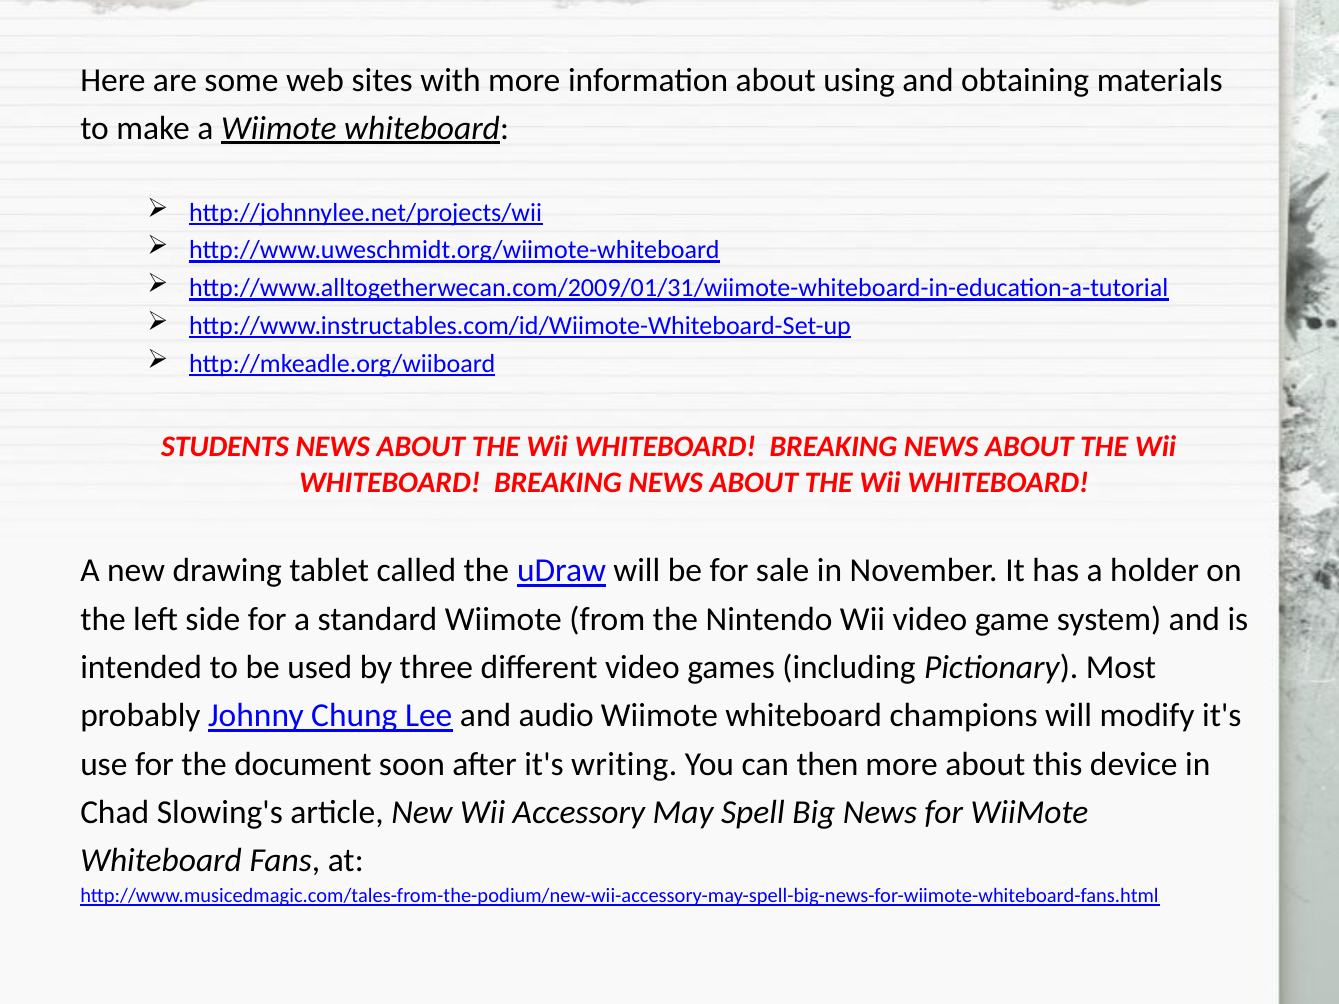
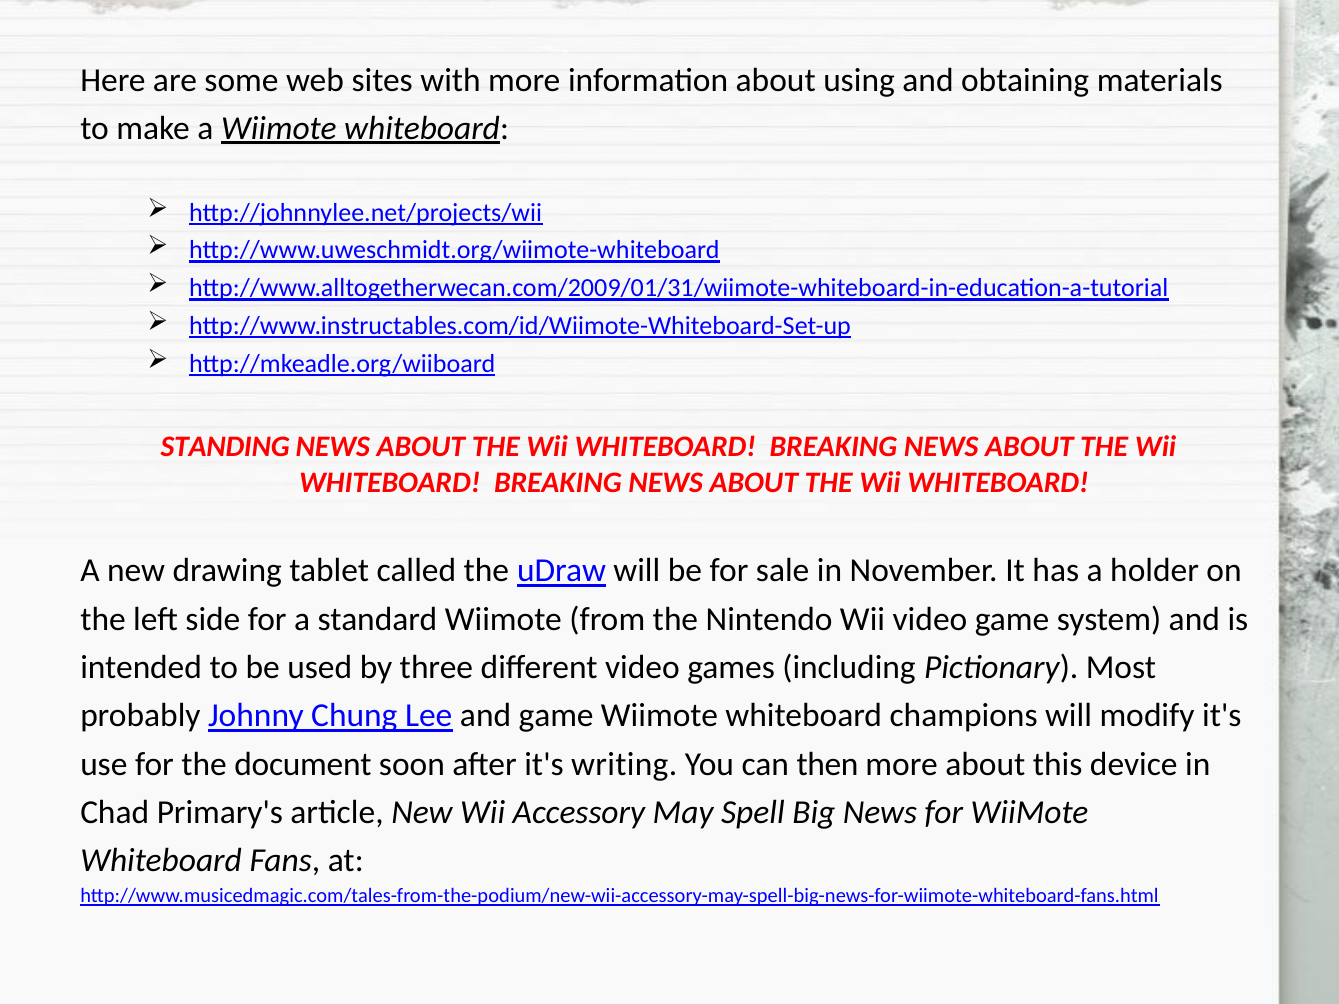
STUDENTS: STUDENTS -> STANDING (225, 447)
and audio: audio -> game (556, 716)
Slowing's: Slowing's -> Primary's (220, 813)
